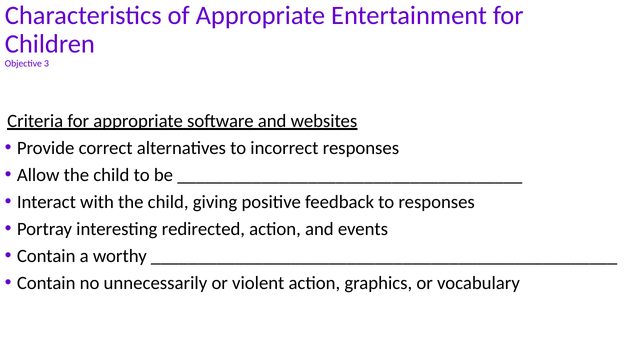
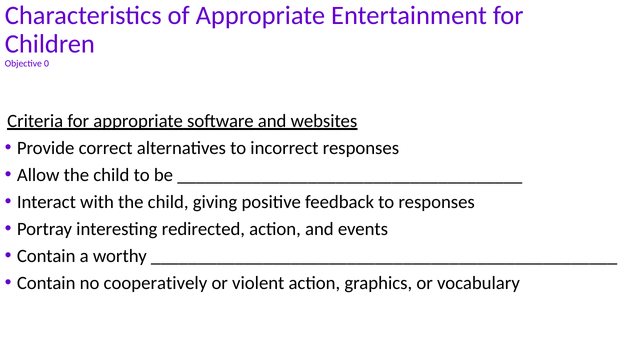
3: 3 -> 0 (46, 64)
unnecessarily: unnecessarily -> cooperatively (155, 283)
